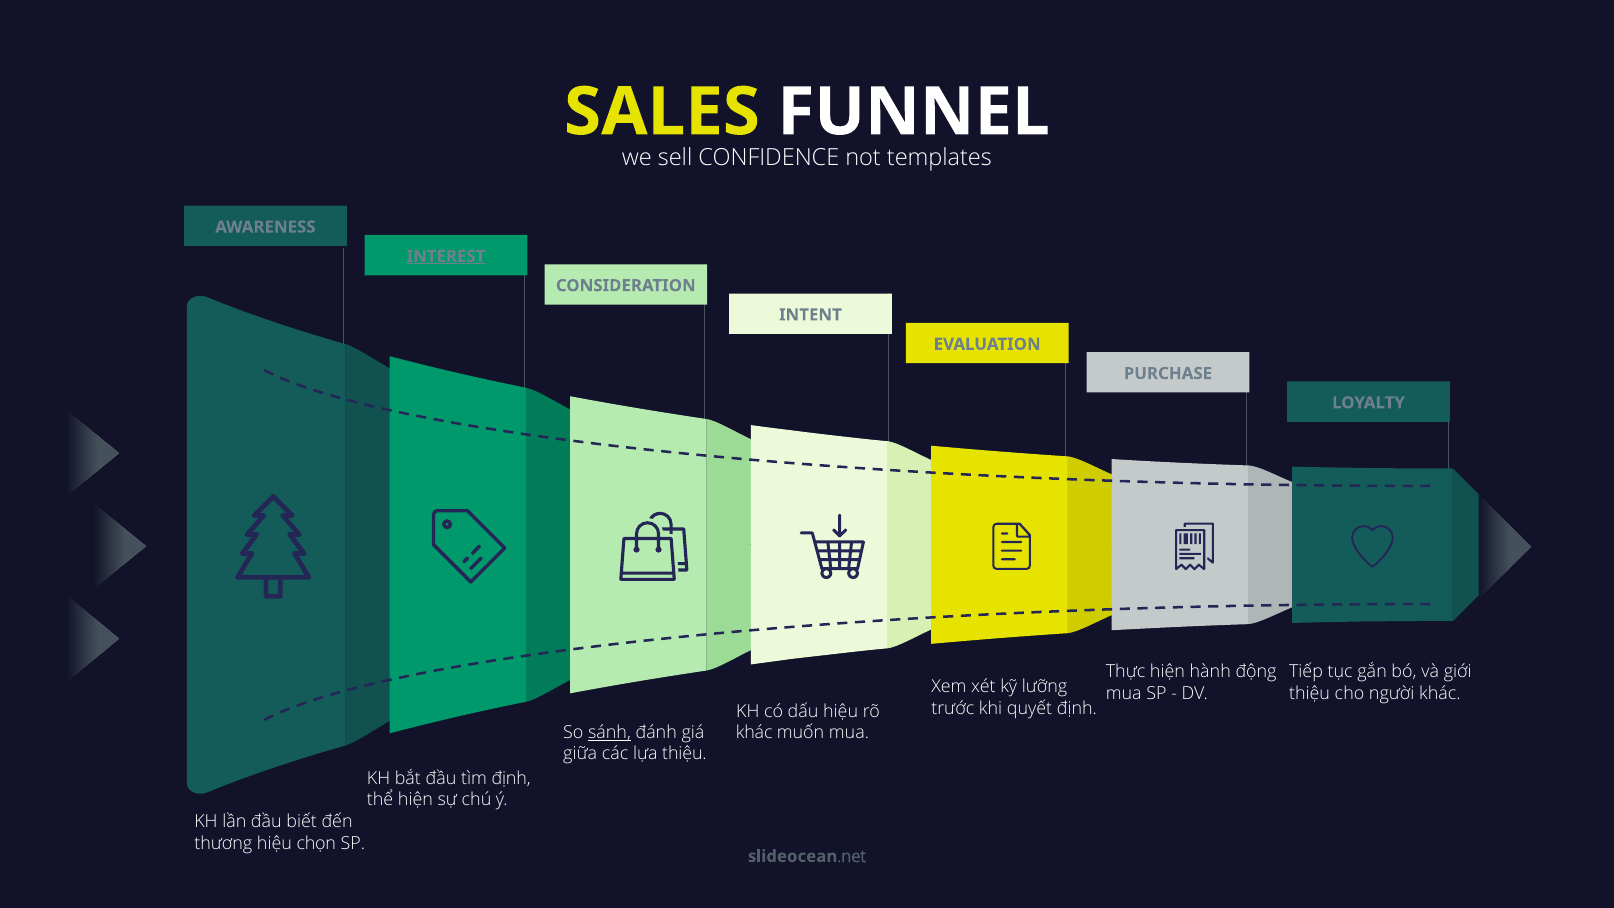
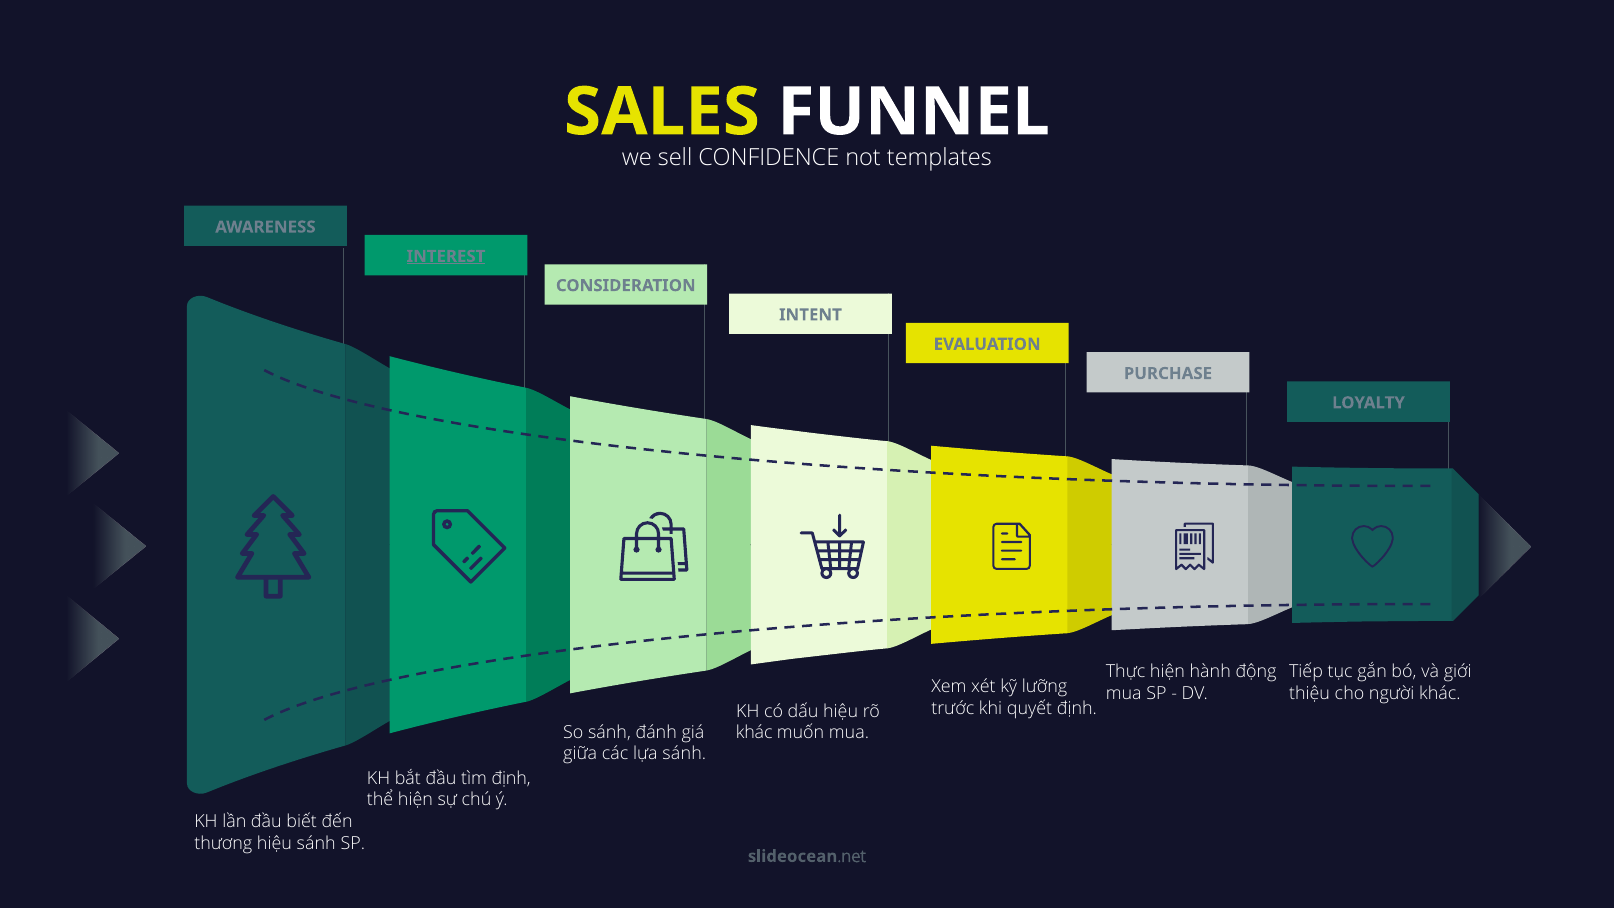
sánh underline: present -> none (609, 732)
lựa thiệu: thiệu -> sánh (684, 754)
hiệu chọn: chọn -> sánh (316, 843)
